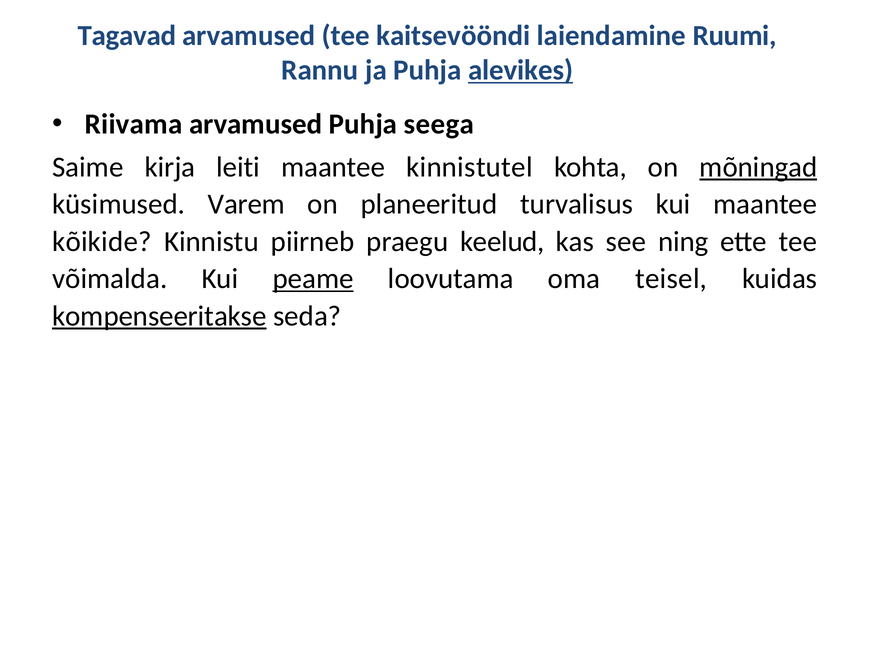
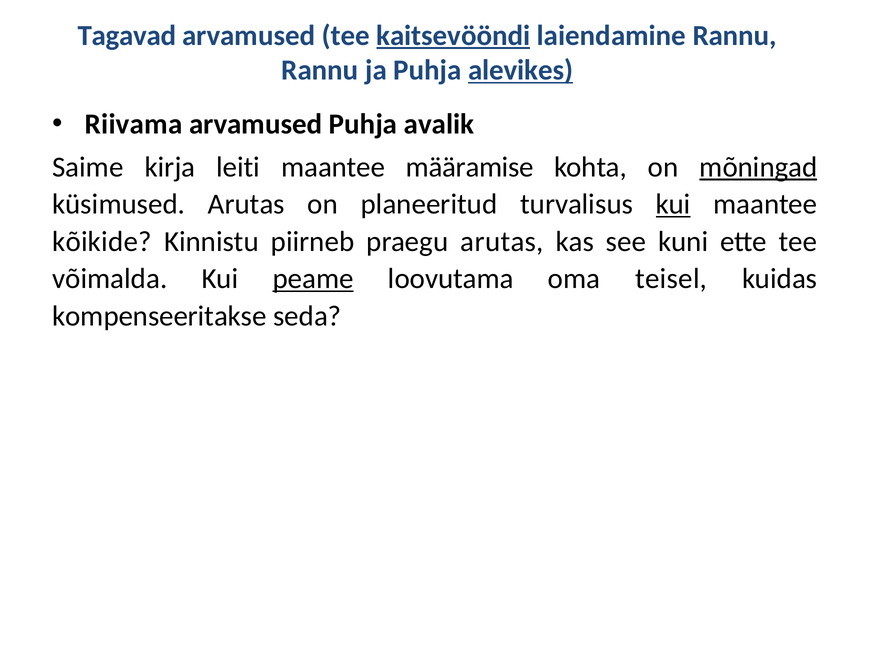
kaitsevööndi underline: none -> present (453, 36)
laiendamine Ruumi: Ruumi -> Rannu (735, 36)
seega: seega -> avalik (439, 124)
kinnistutel: kinnistutel -> määramise (470, 167)
küsimused Varem: Varem -> Arutas (246, 204)
kui underline: none -> present (673, 204)
praegu keelud: keelud -> arutas (502, 241)
ning: ning -> kuni (683, 241)
kompenseeritakse underline: present -> none (159, 316)
